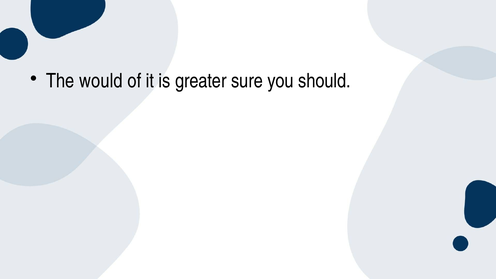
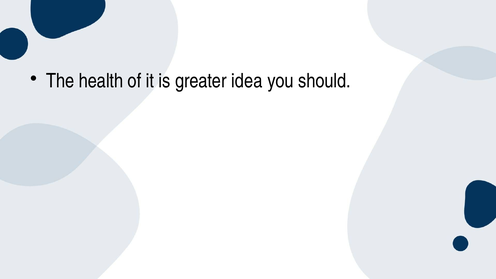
would: would -> health (101, 81)
sure: sure -> idea (247, 81)
